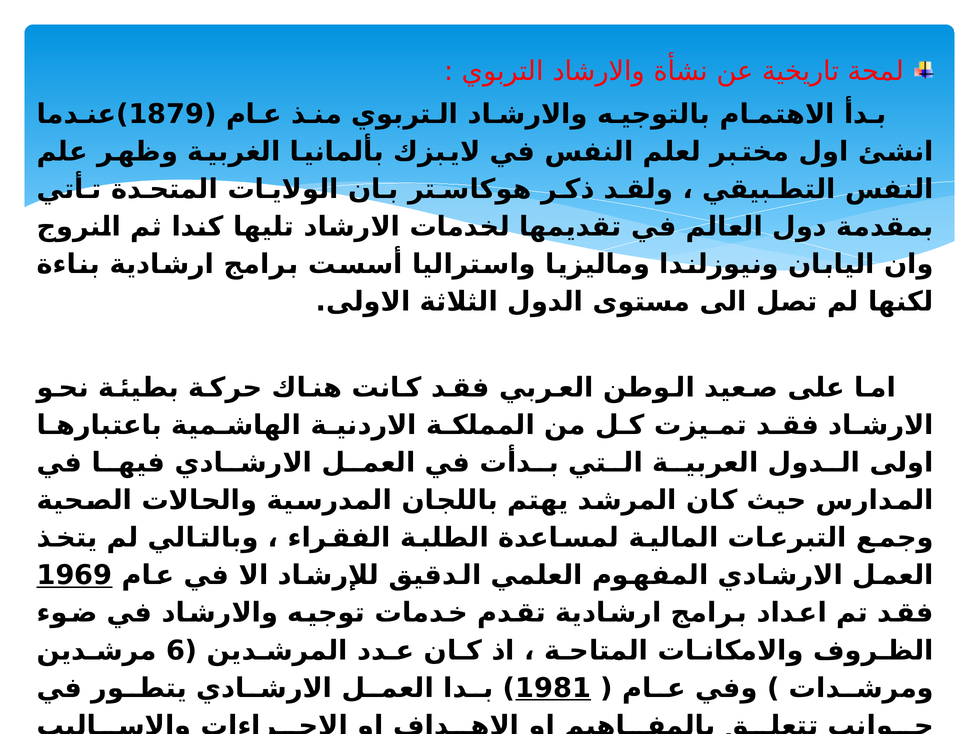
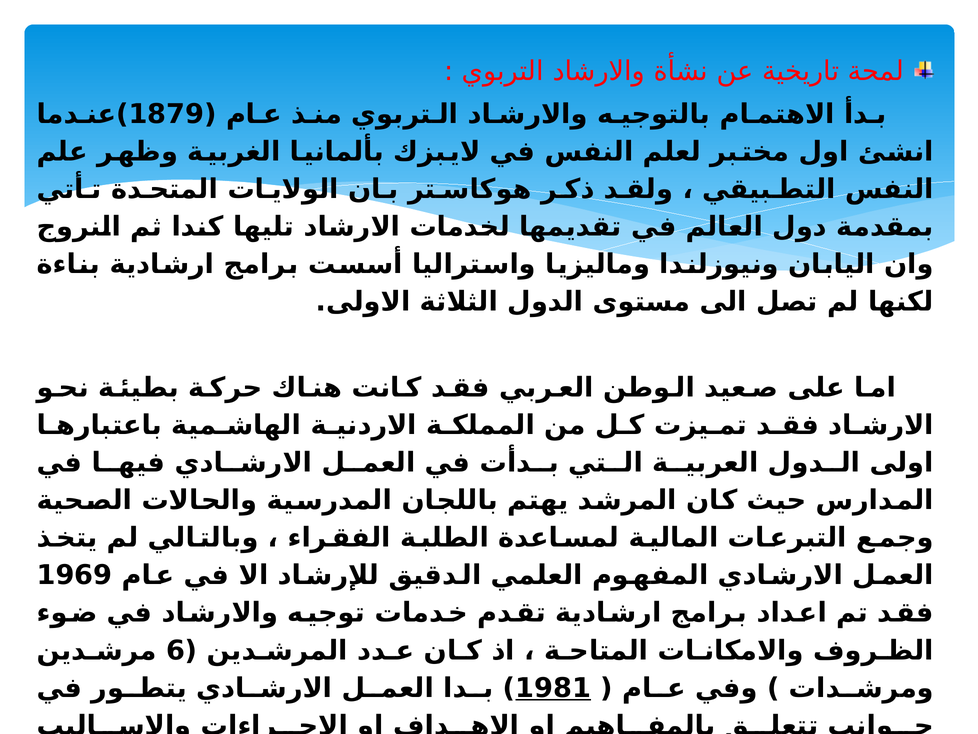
1969 underline: present -> none (74, 575)
